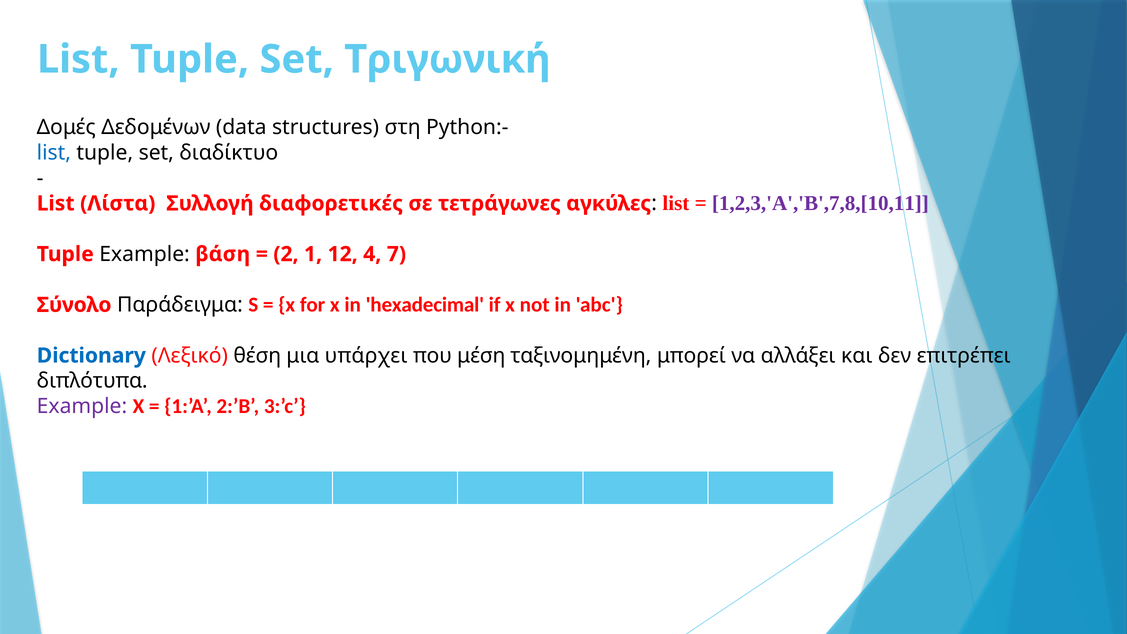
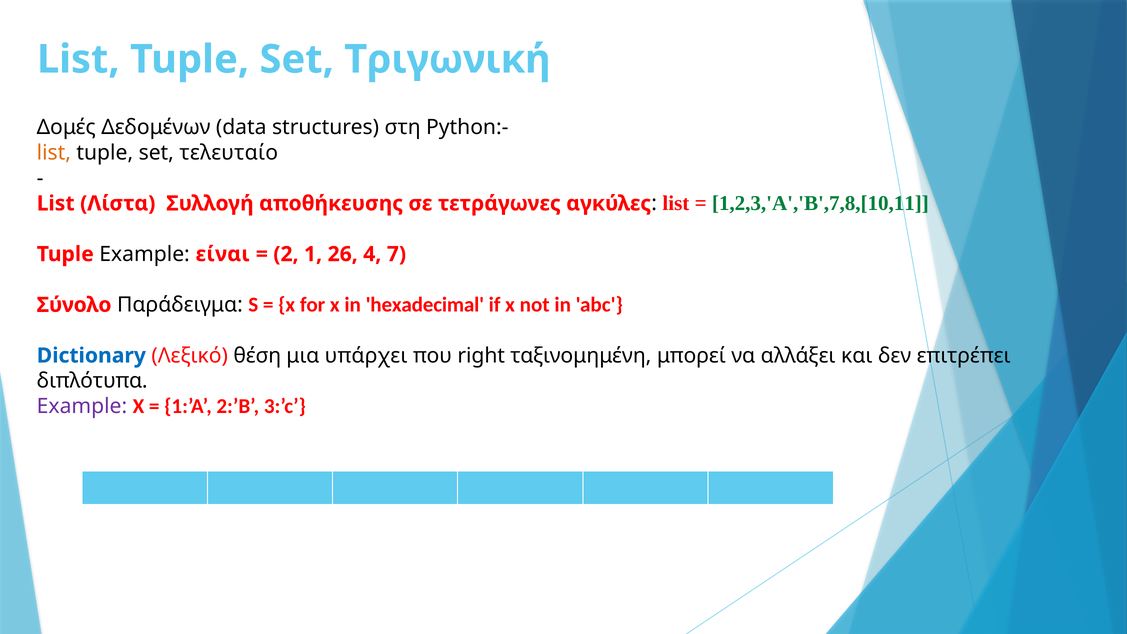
list colour: blue -> orange (54, 153)
διαδίκτυο: διαδίκτυο -> τελευταίο (229, 153)
διαφορετικές: διαφορετικές -> αποθήκευσης (331, 203)
1,2,3,'A','B',7,8,[10,11 colour: purple -> green (820, 203)
βάση: βάση -> είναι (223, 254)
12: 12 -> 26 (343, 254)
μέση: μέση -> right (481, 356)
